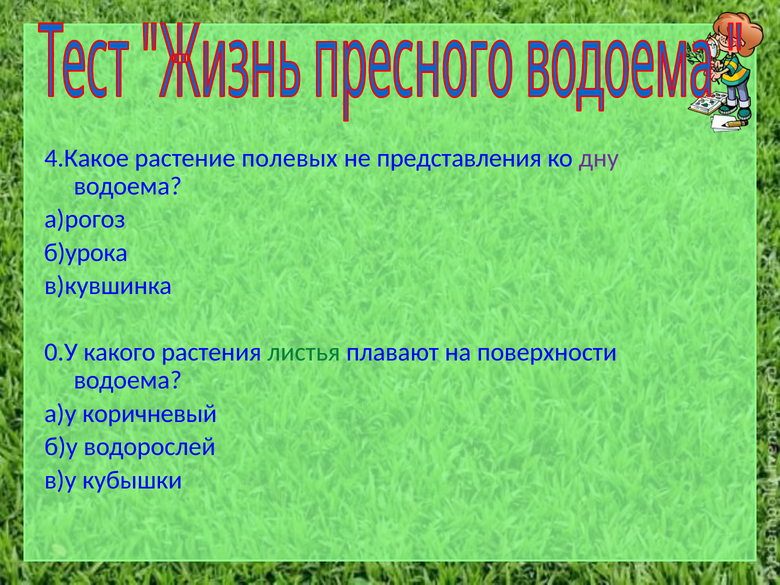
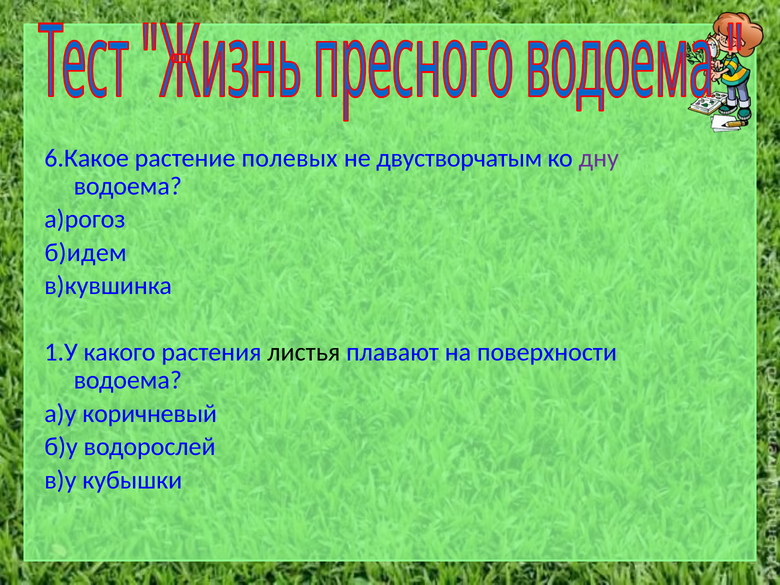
4.Какое: 4.Какое -> 6.Какое (87, 158)
представления: представления -> двустворчатым (459, 158)
б)урока: б)урока -> б)идем (86, 253)
0.У: 0.У -> 1.У (61, 352)
листья colour: green -> black (304, 352)
